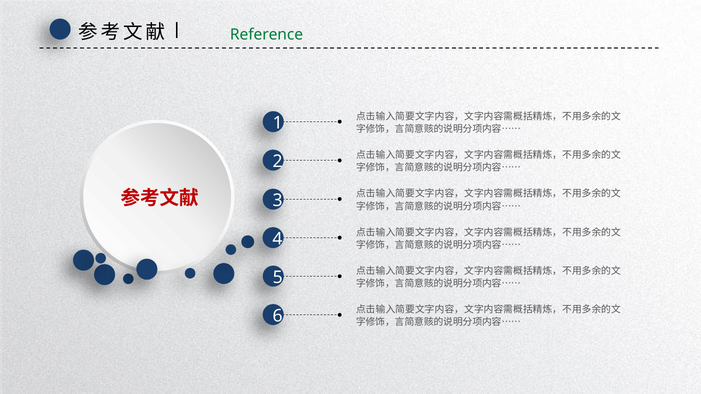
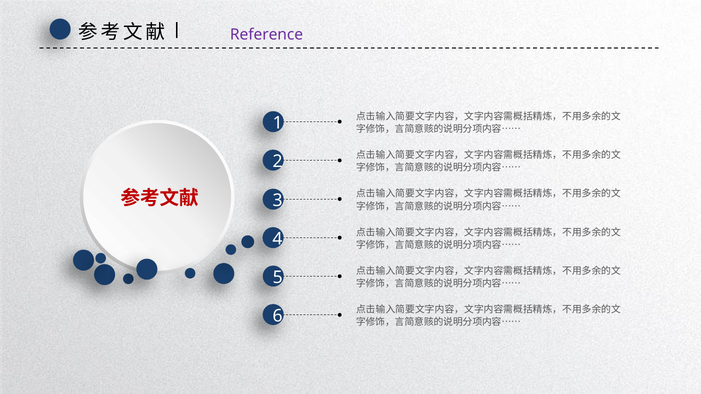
Reference colour: green -> purple (267, 34)
